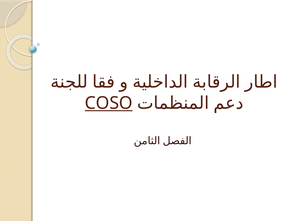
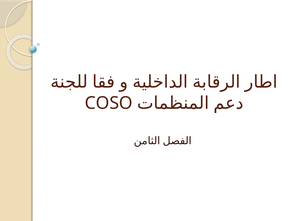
COSO underline: present -> none (109, 103)
